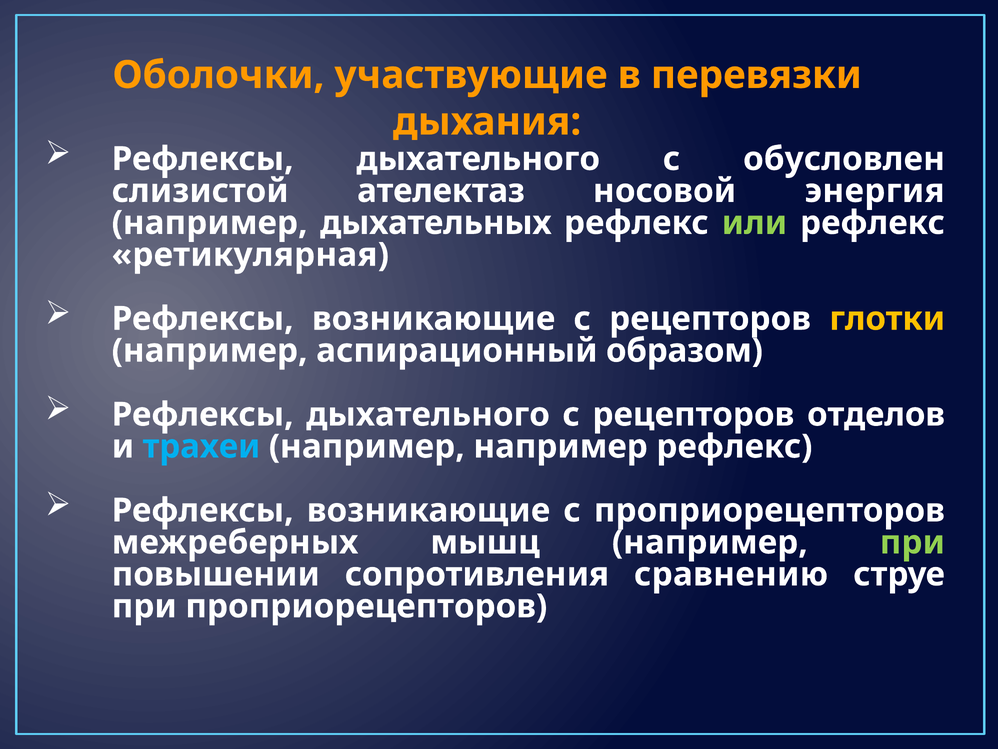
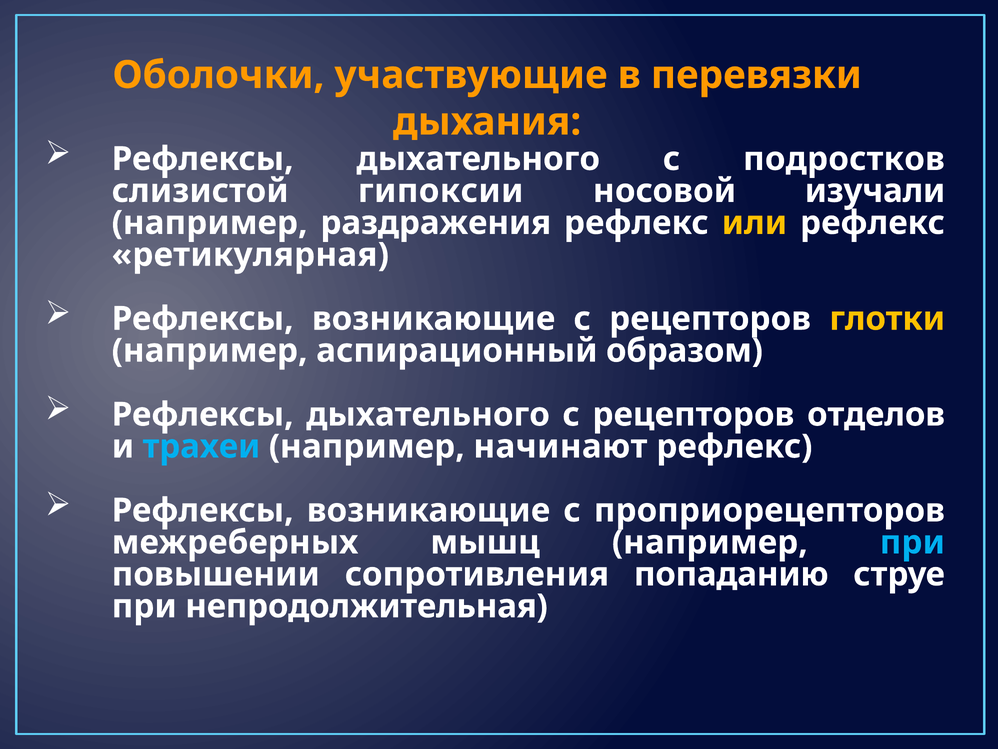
обусловлен: обусловлен -> подростков (844, 159)
ателектаз: ателектаз -> гипоксии (441, 191)
энергия: энергия -> изучали (875, 191)
дыхательных: дыхательных -> раздражения (436, 223)
или colour: light green -> yellow (754, 223)
например например: например -> начинают (560, 446)
при colour: light green -> light blue (912, 542)
сравнению: сравнению -> попаданию (731, 574)
при проприорецепторов: проприорецепторов -> непродолжительная (366, 606)
